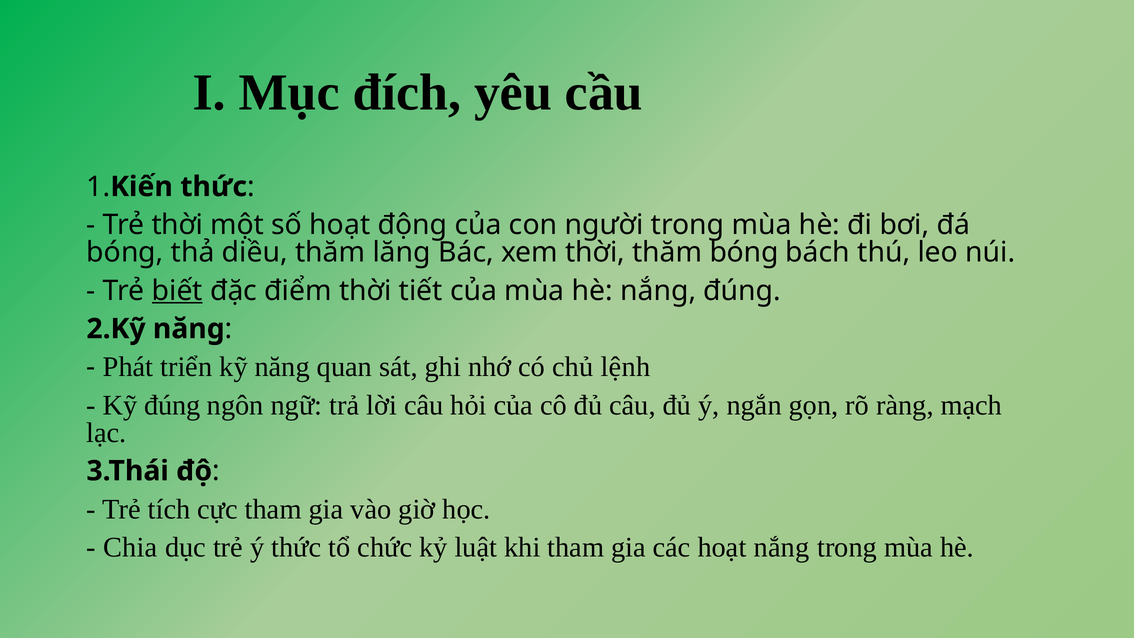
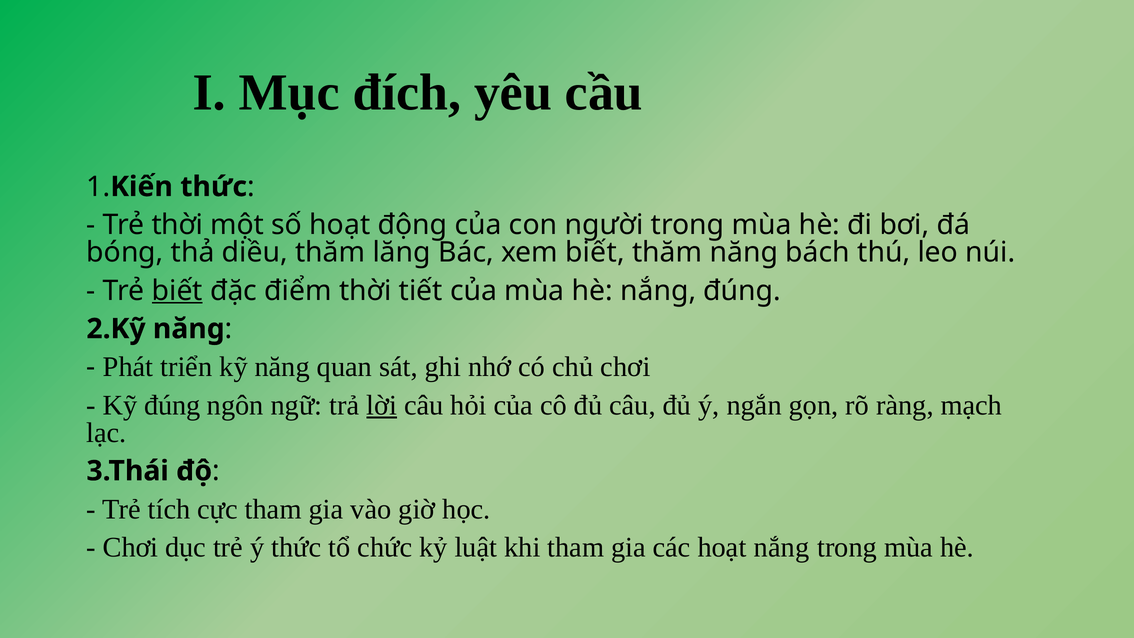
xem thời: thời -> biết (595, 252)
thăm bóng: bóng -> năng (744, 252)
chủ lệnh: lệnh -> chơi (625, 367)
lời underline: none -> present (382, 405)
Chia: Chia -> Chơi (131, 547)
